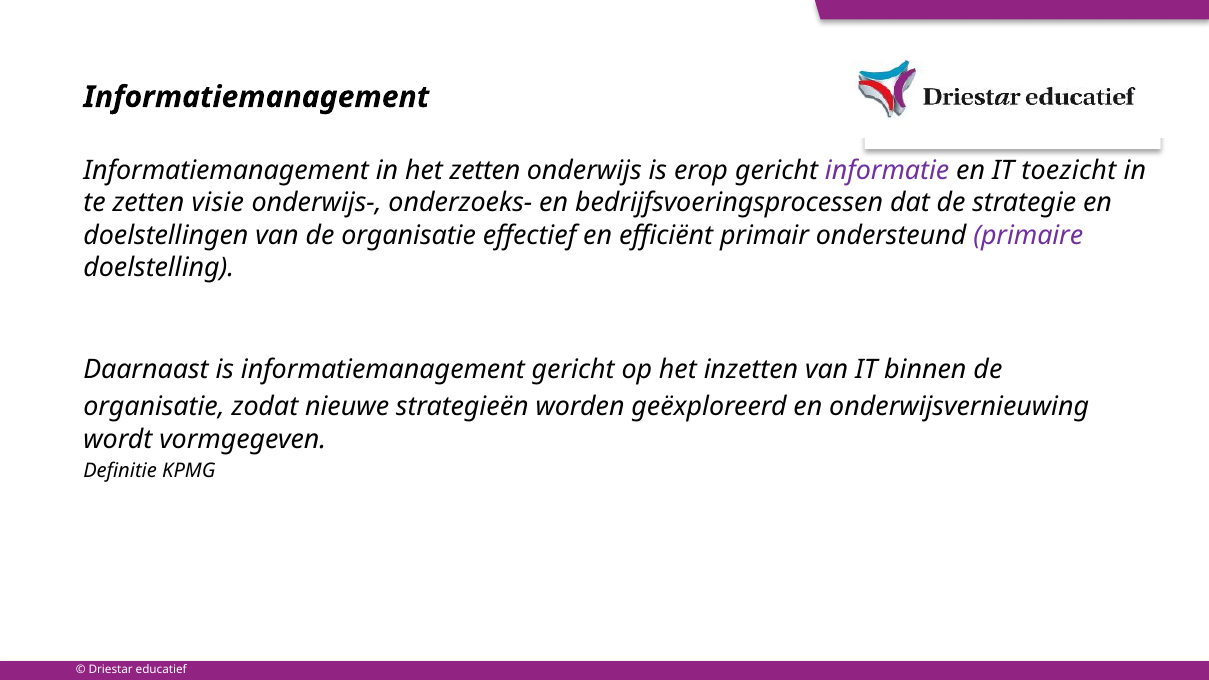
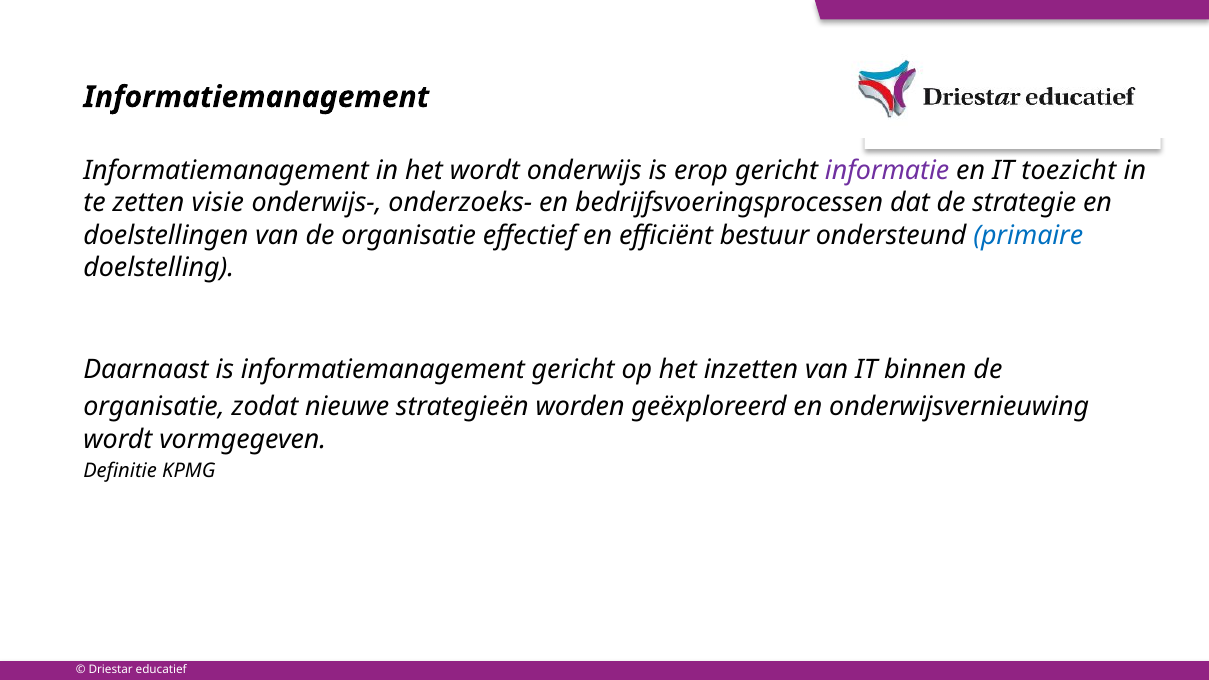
het zetten: zetten -> wordt (485, 171)
primair: primair -> bestuur (765, 235)
primaire colour: purple -> blue (1028, 235)
